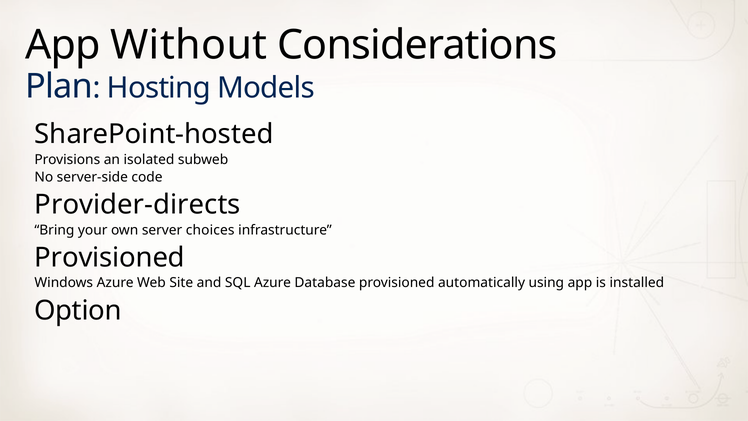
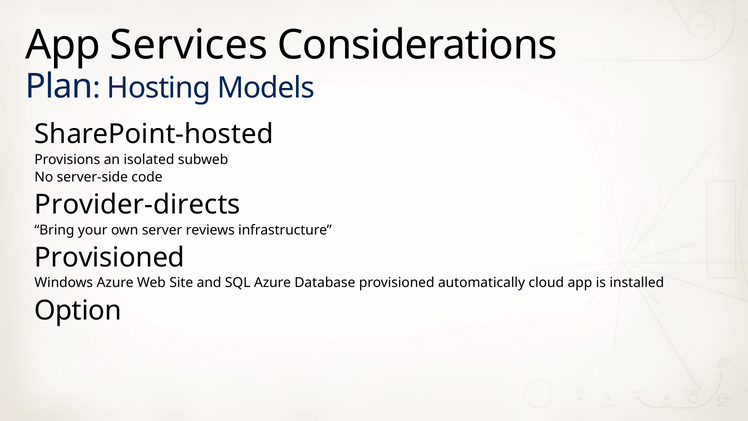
Without: Without -> Services (189, 45)
choices: choices -> reviews (210, 230)
using: using -> cloud (546, 283)
